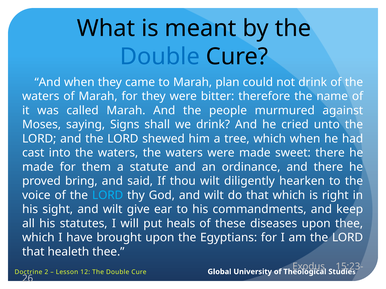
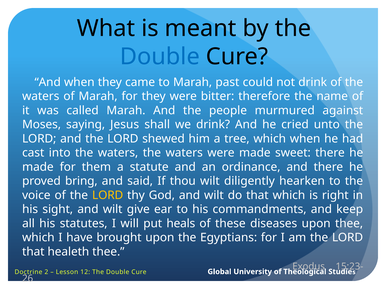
plan: plan -> past (227, 82)
Signs: Signs -> Jesus (125, 125)
LORD colour: light blue -> yellow (108, 196)
